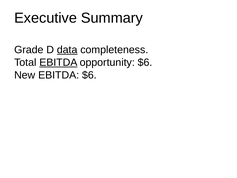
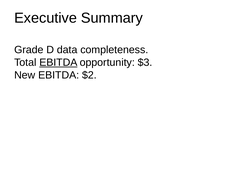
data underline: present -> none (67, 50)
opportunity $6: $6 -> $3 (145, 62)
EBITDA $6: $6 -> $2 (89, 75)
